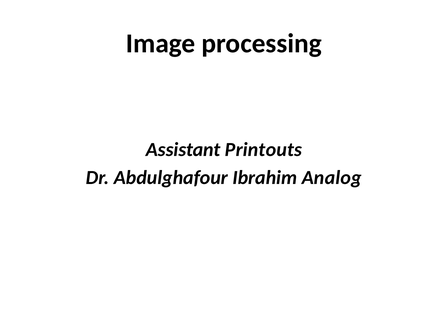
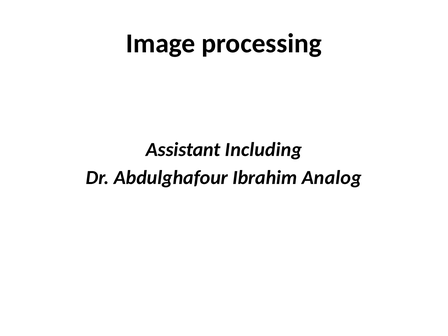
Printouts: Printouts -> Including (263, 150)
